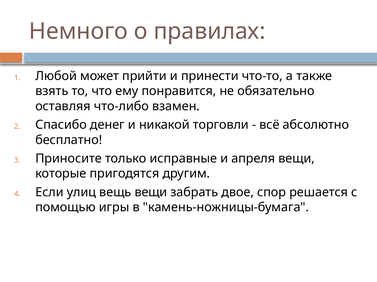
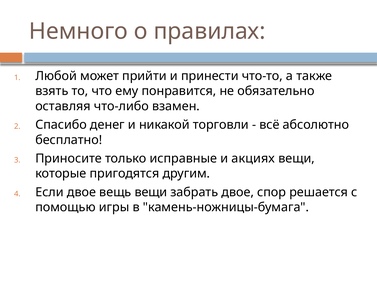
апреля: апреля -> акциях (253, 159)
Если улиц: улиц -> двое (81, 193)
